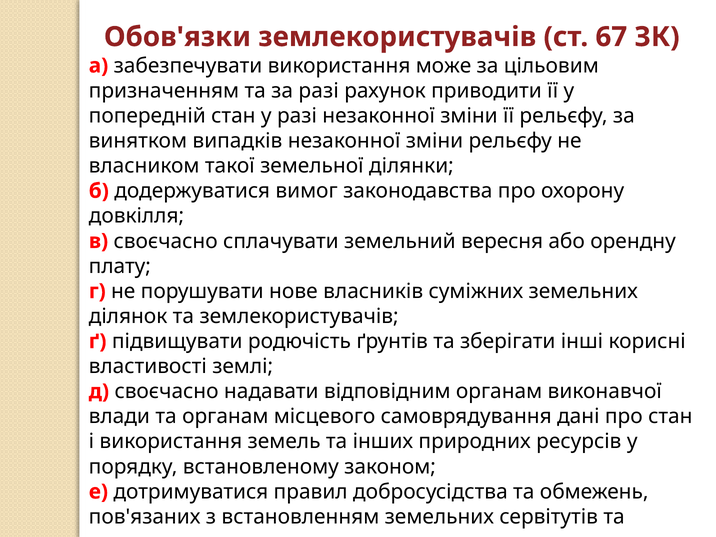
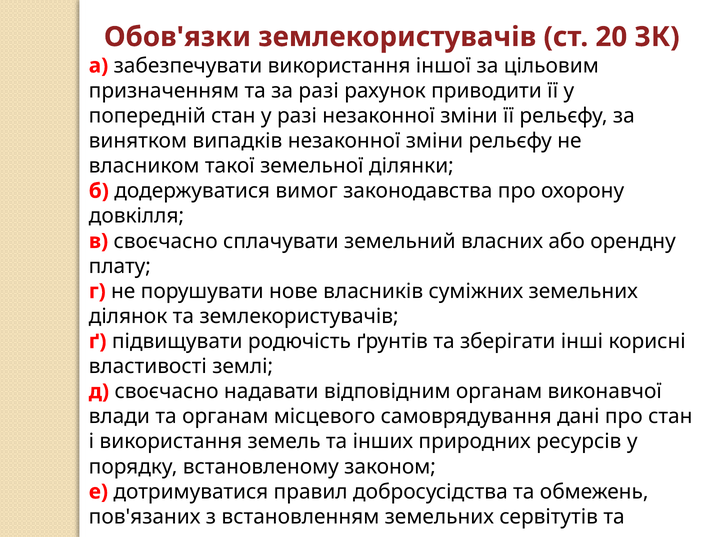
67: 67 -> 20 (611, 37)
може: може -> іншої (443, 66)
вересня: вересня -> власних (502, 241)
